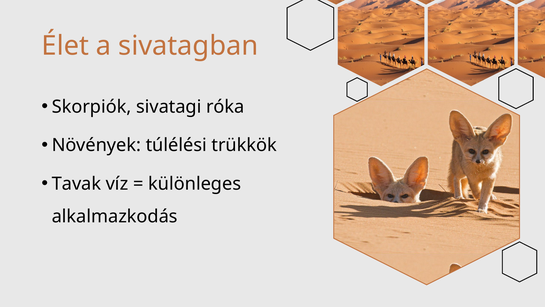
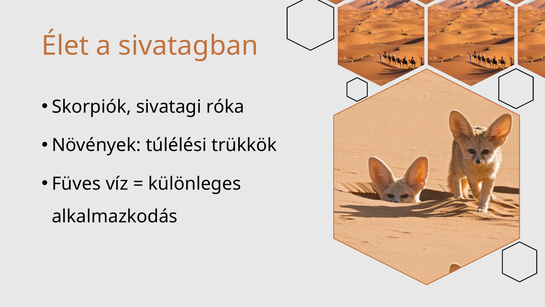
Tavak: Tavak -> Füves (76, 183)
